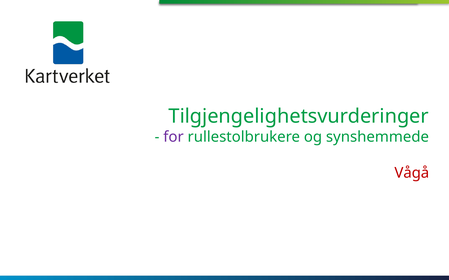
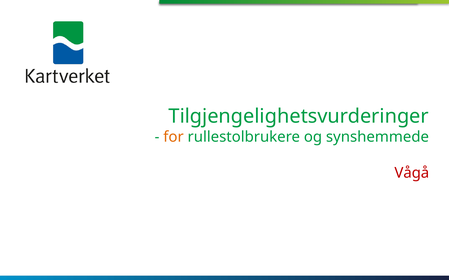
for colour: purple -> orange (174, 137)
